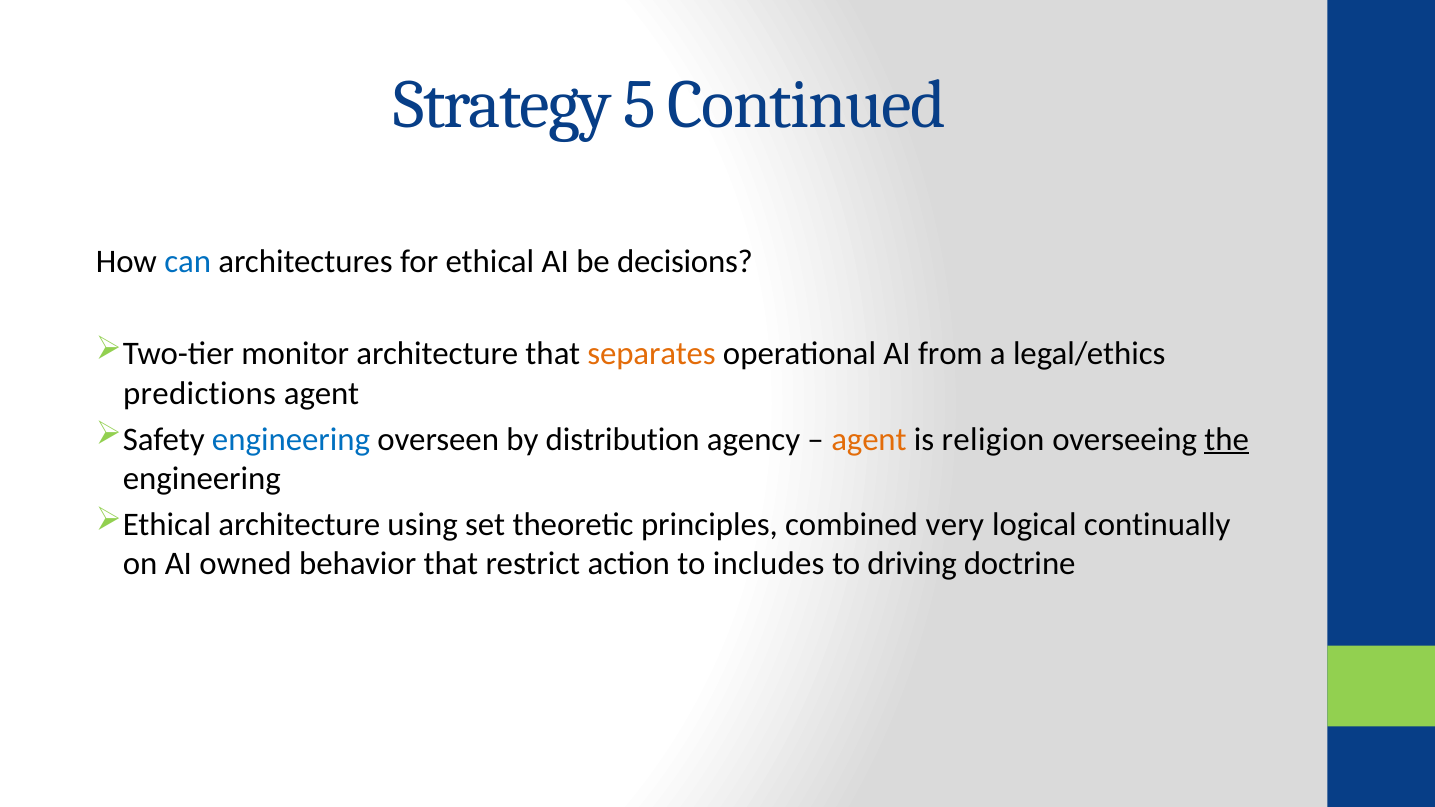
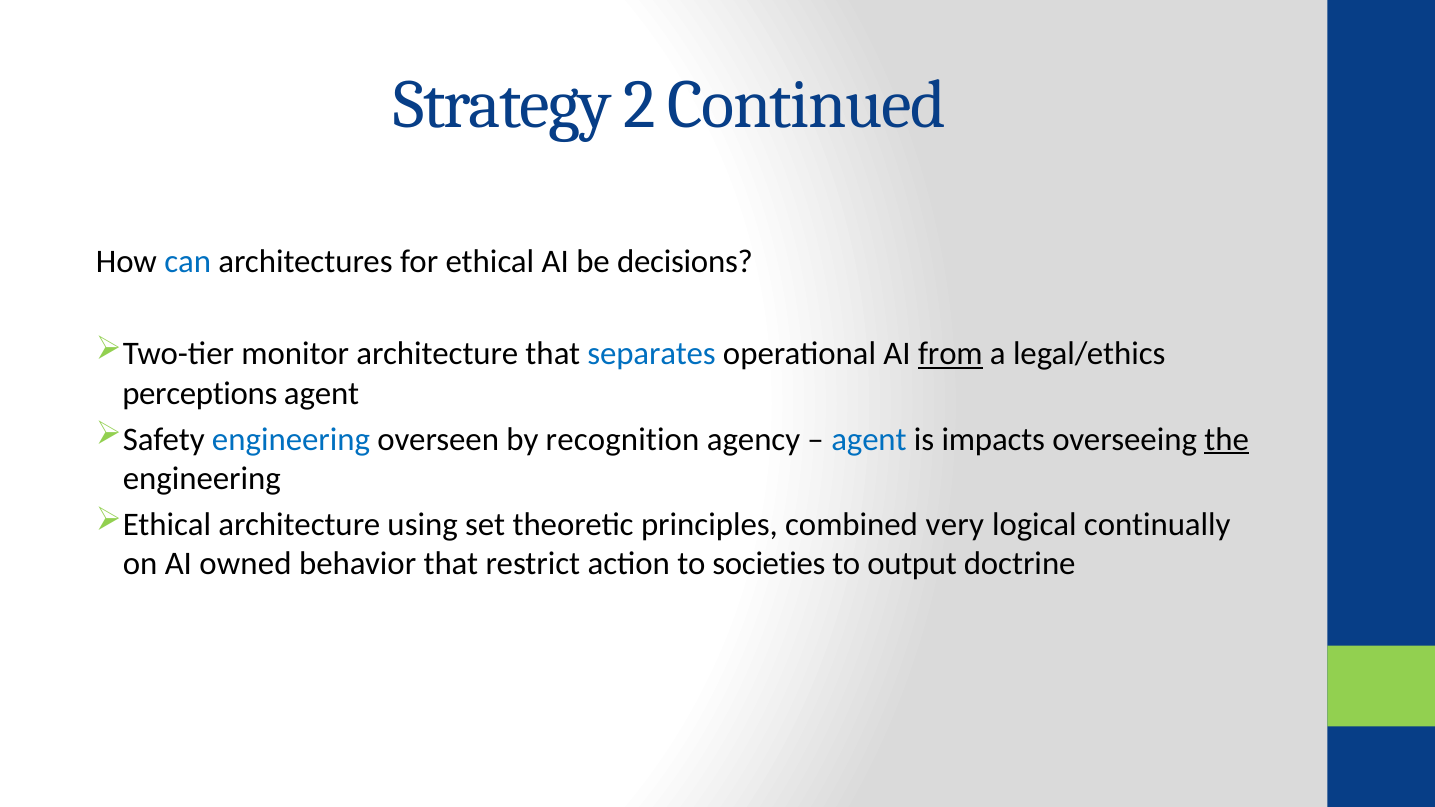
5: 5 -> 2 (640, 104)
separates colour: orange -> blue (652, 354)
from underline: none -> present (950, 354)
predictions: predictions -> perceptions (200, 393)
distribution: distribution -> recognition (623, 439)
agent colour: orange -> blue (869, 439)
religion: religion -> impacts (993, 439)
includes: includes -> societies (769, 564)
driving: driving -> output (912, 564)
